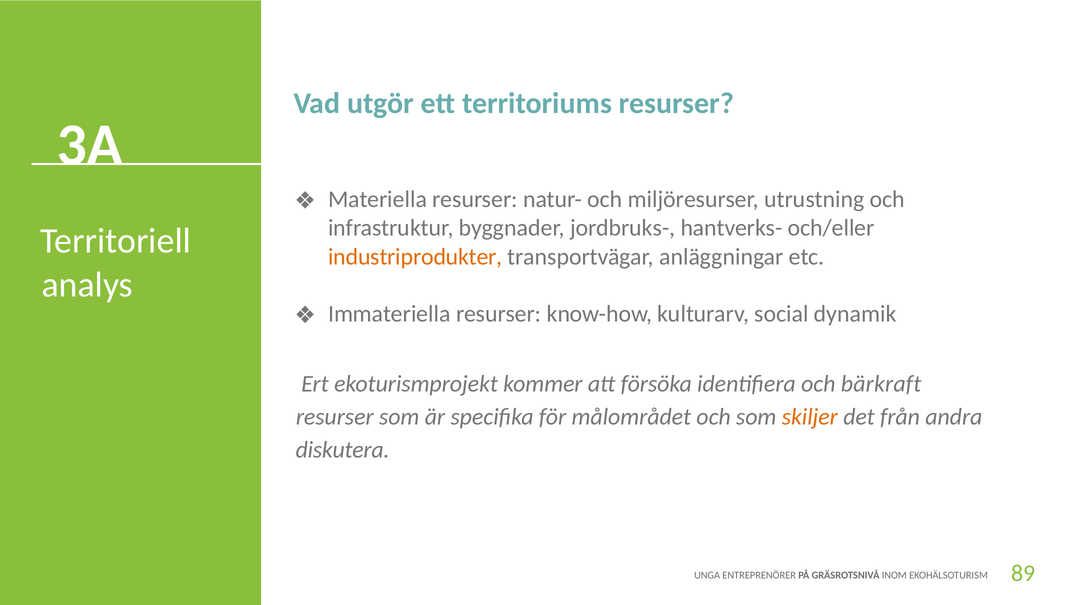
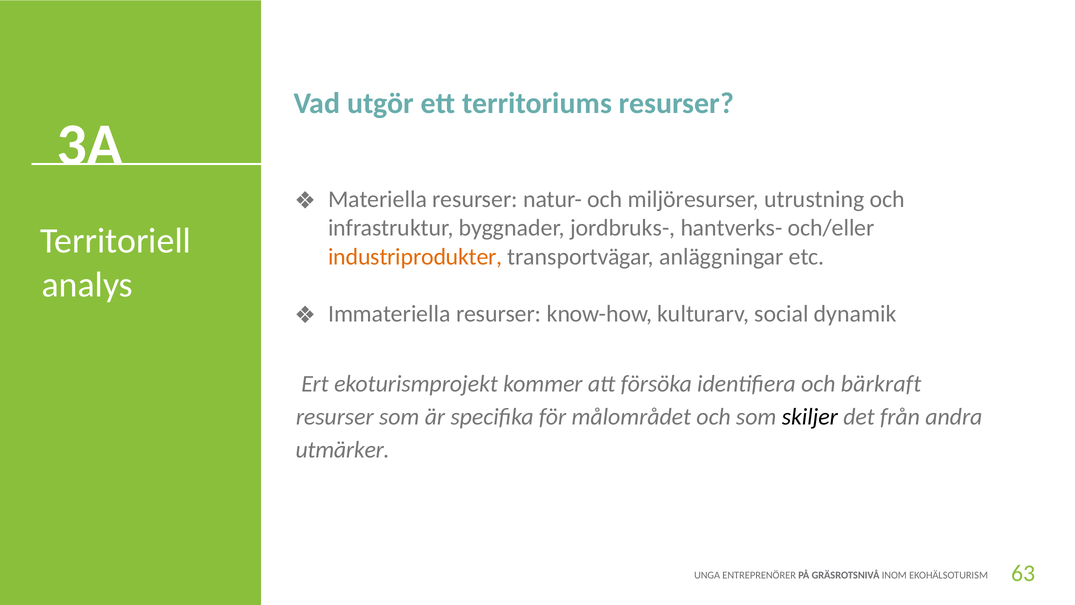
skiljer colour: orange -> black (810, 417)
diskutera: diskutera -> utmärker (343, 450)
89: 89 -> 63 (1023, 573)
